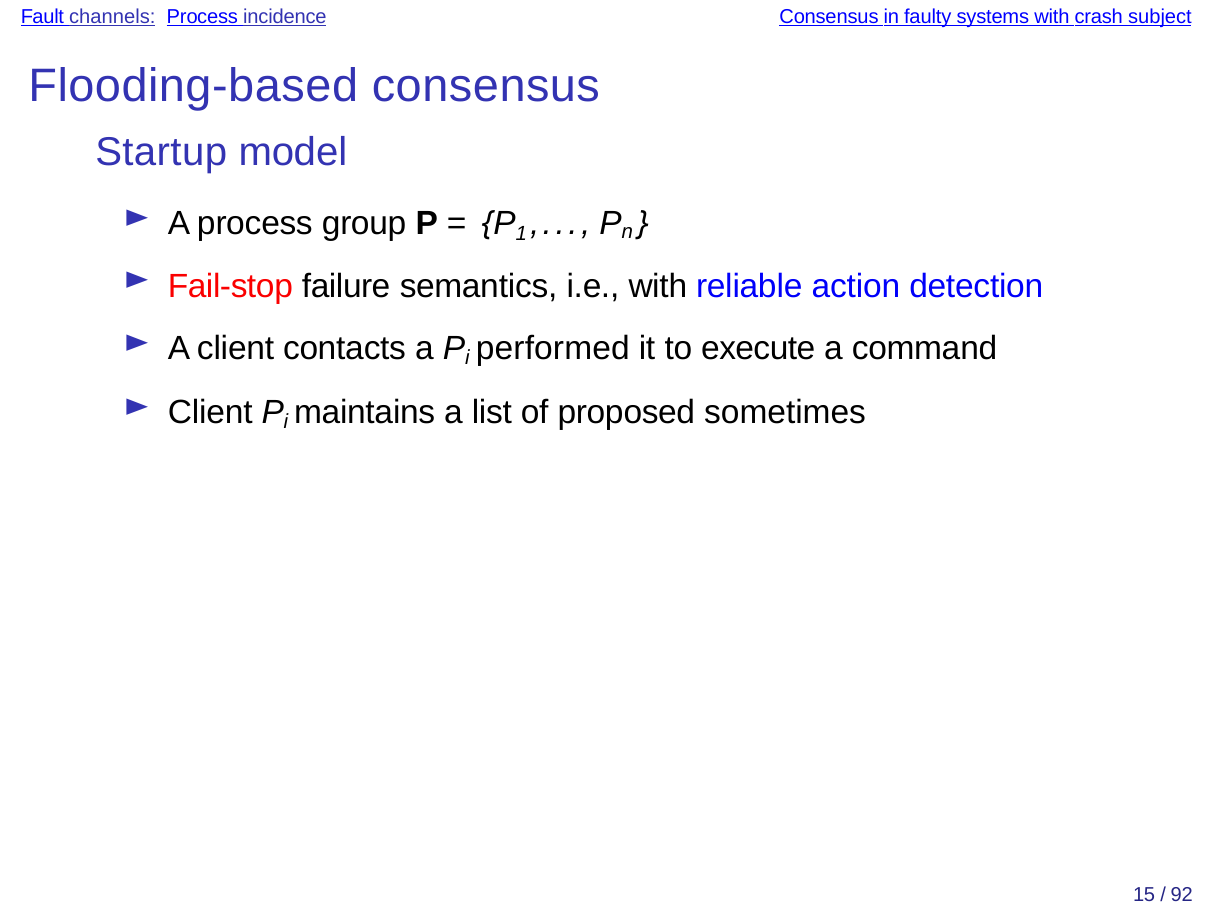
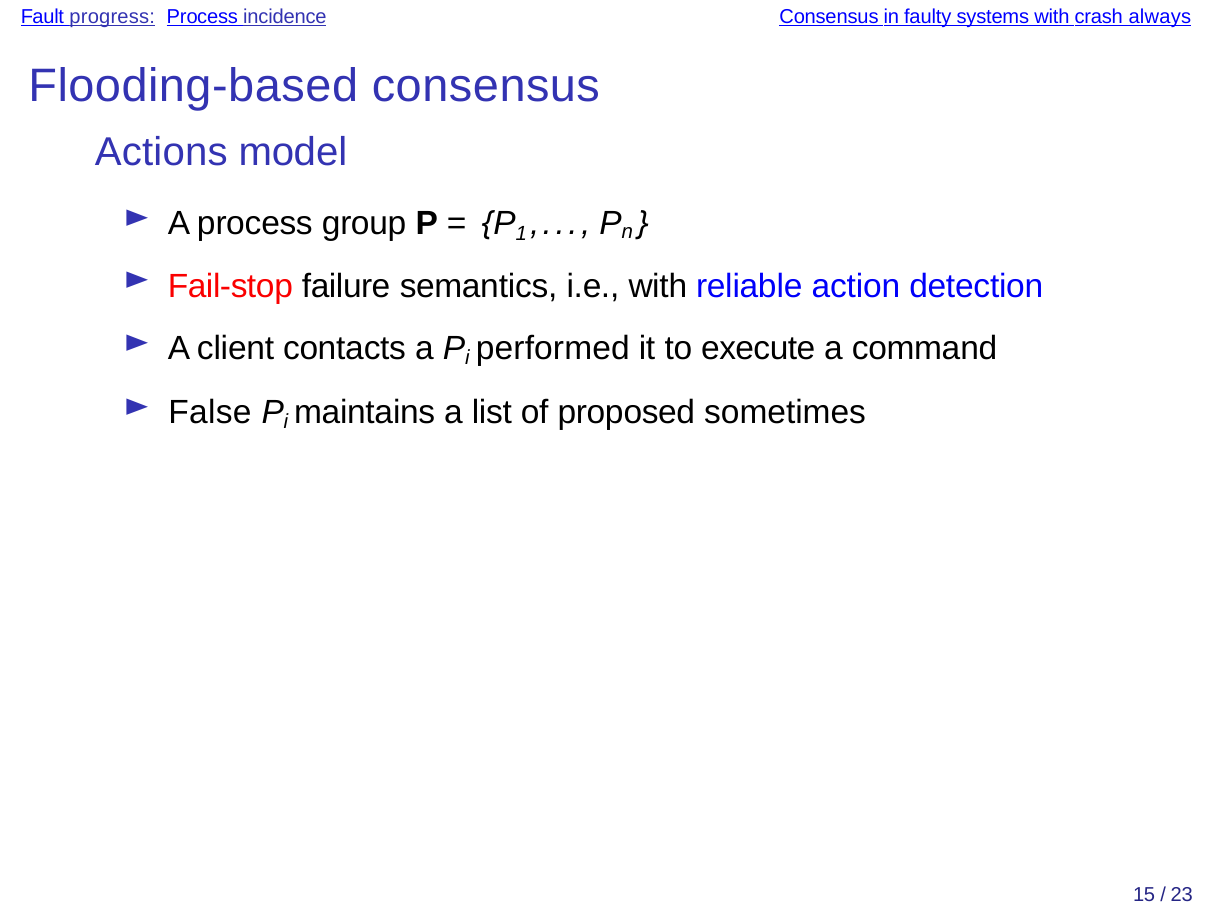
channels: channels -> progress (112, 17)
subject: subject -> always (1160, 17)
Startup: Startup -> Actions (161, 152)
Client: Client -> False (210, 412)
92: 92 -> 23 (1182, 894)
